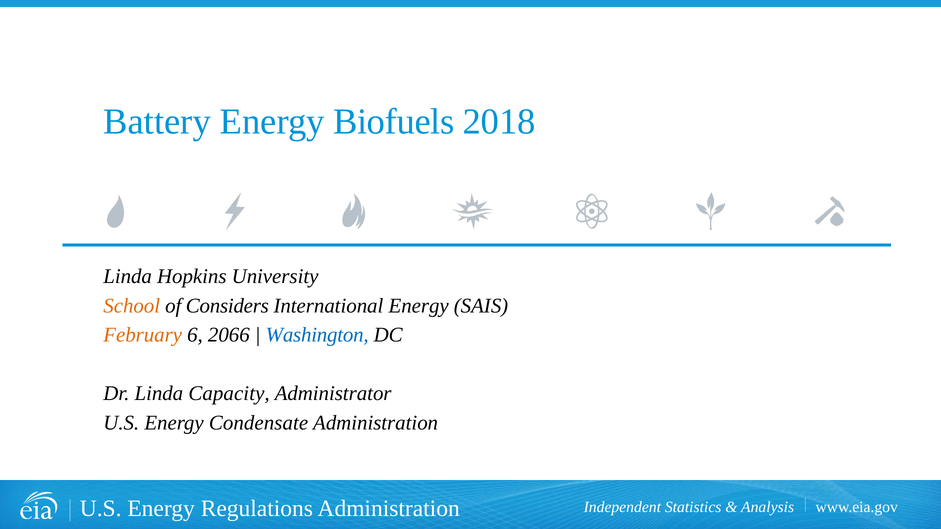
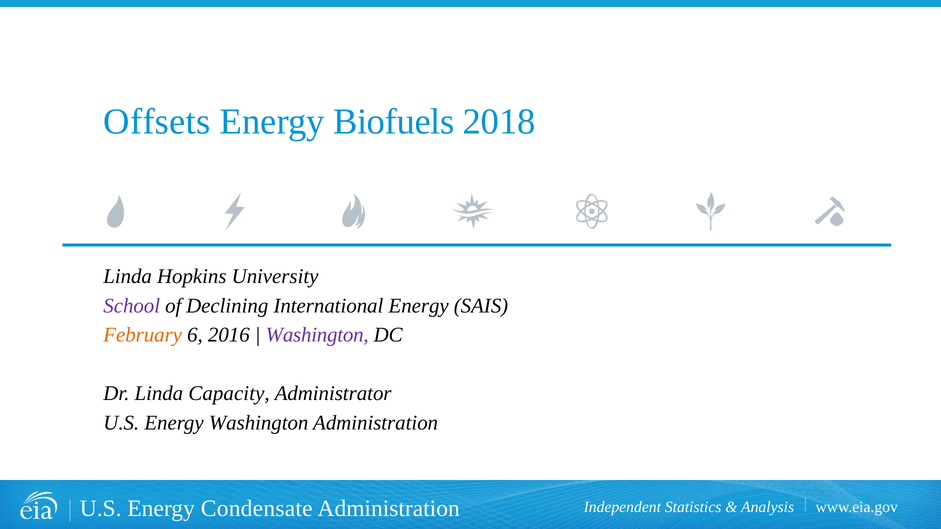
Battery: Battery -> Offsets (157, 122)
School colour: orange -> purple (132, 306)
Considers: Considers -> Declining (227, 306)
2066: 2066 -> 2016 (229, 335)
Washington colour: blue -> purple (317, 335)
Energy Condensate: Condensate -> Washington (259, 423)
Regulations: Regulations -> Condensate (257, 509)
